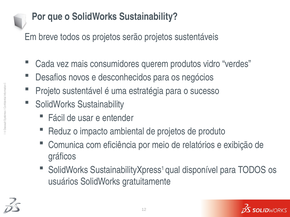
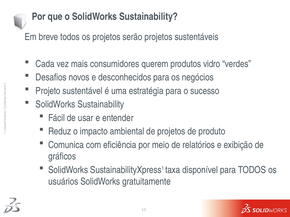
qual: qual -> taxa (173, 170)
